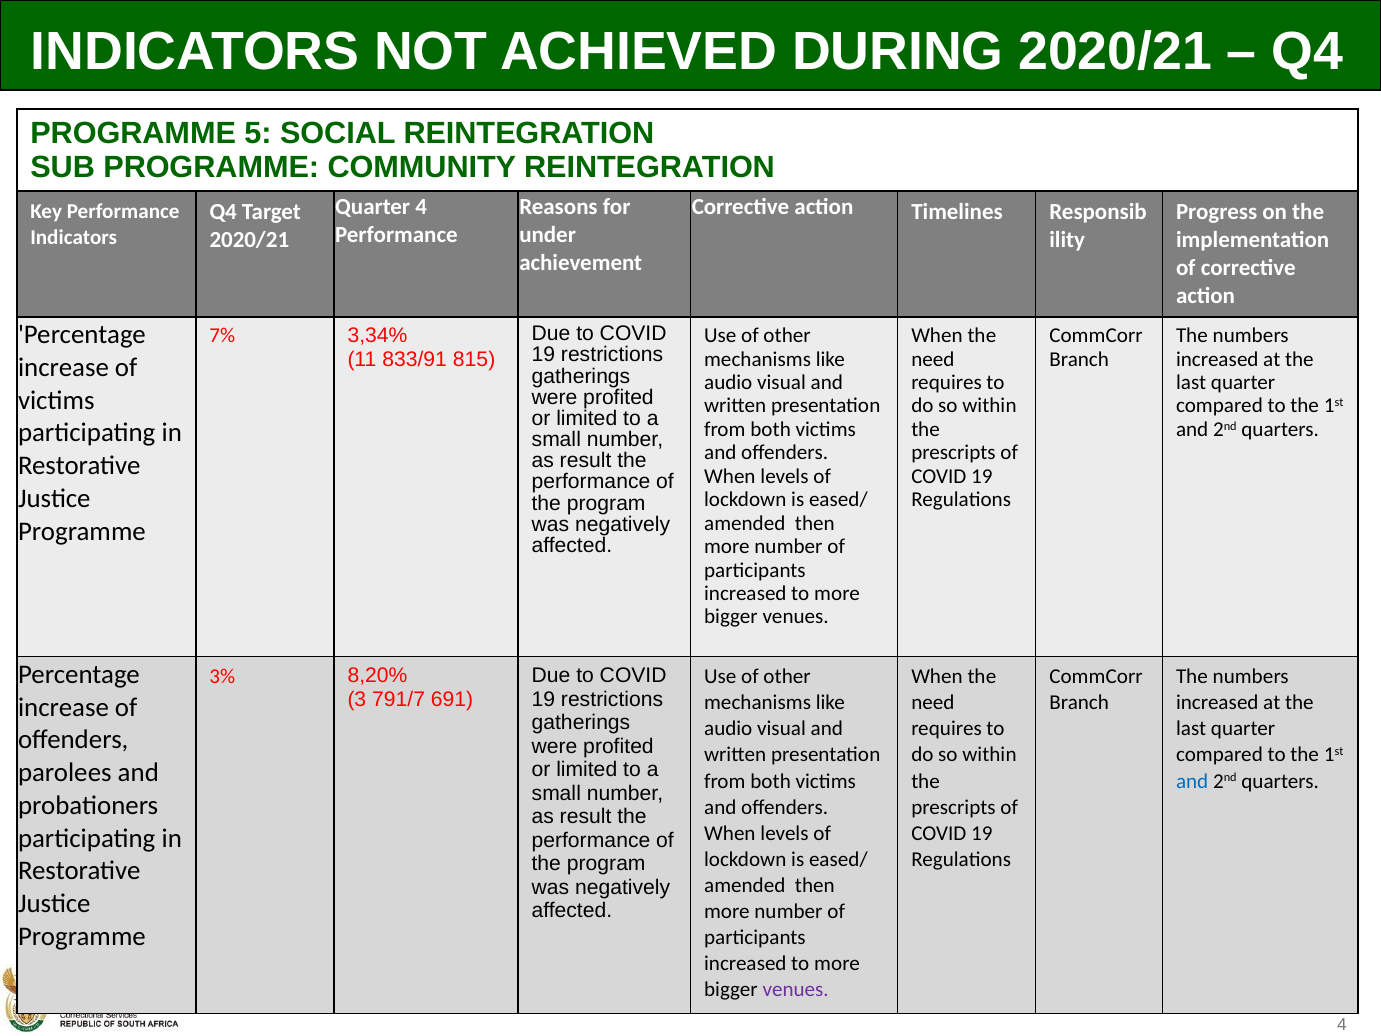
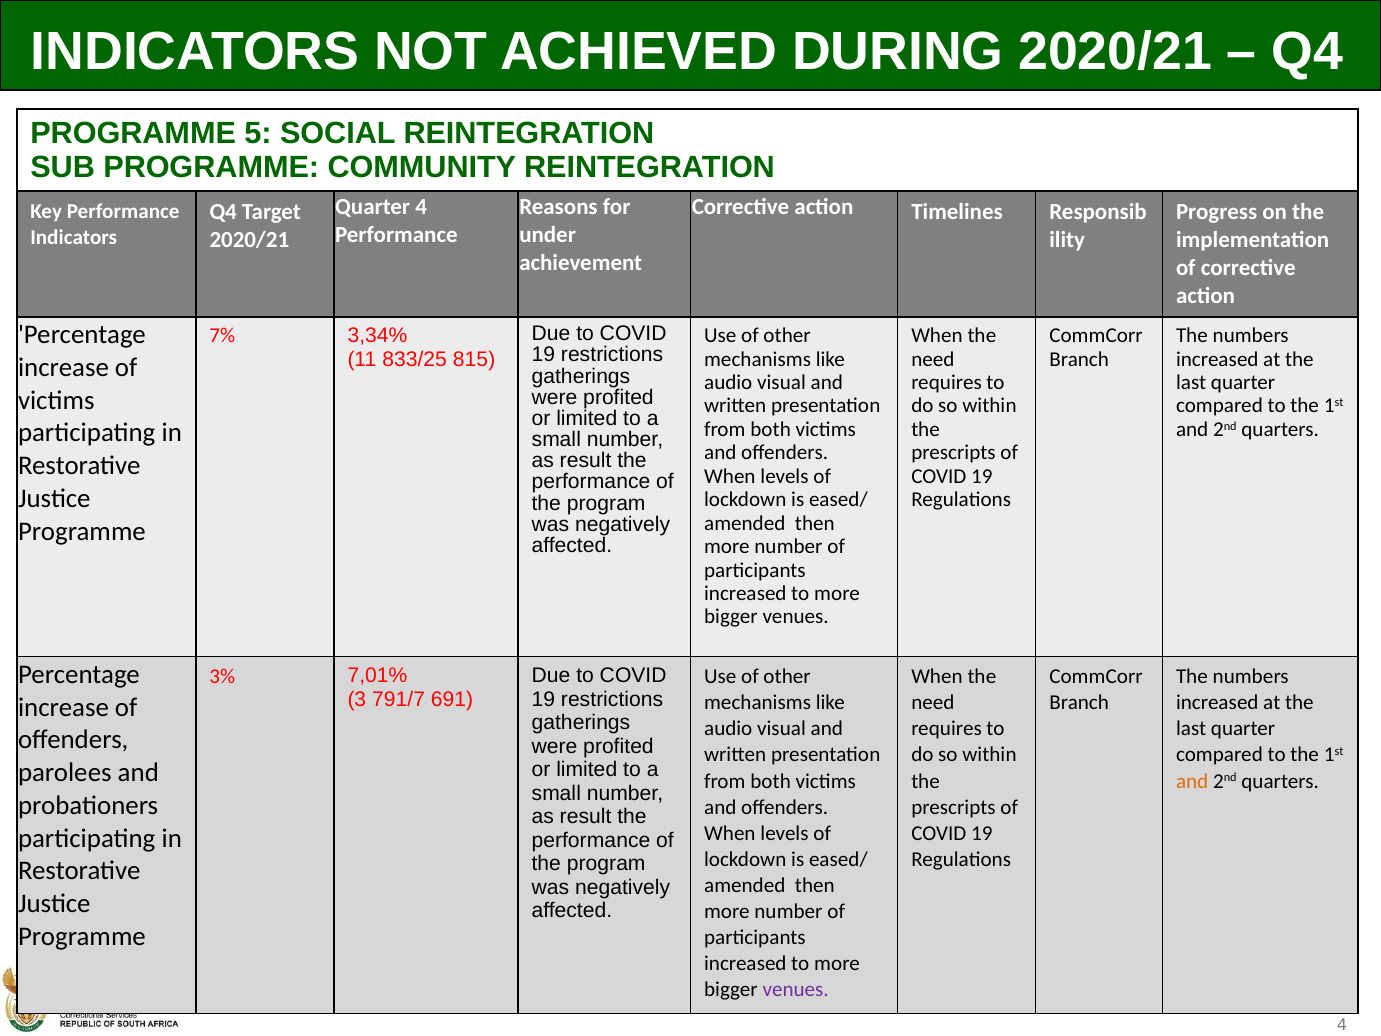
833/91: 833/91 -> 833/25 (415, 359)
8,20%: 8,20% -> 7,01% (378, 675)
and colour: blue -> orange (1192, 781)
